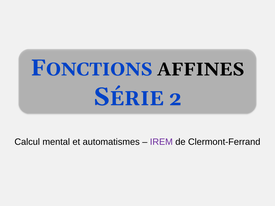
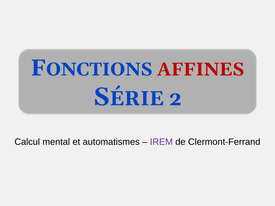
AFFINES colour: black -> red (201, 69)
